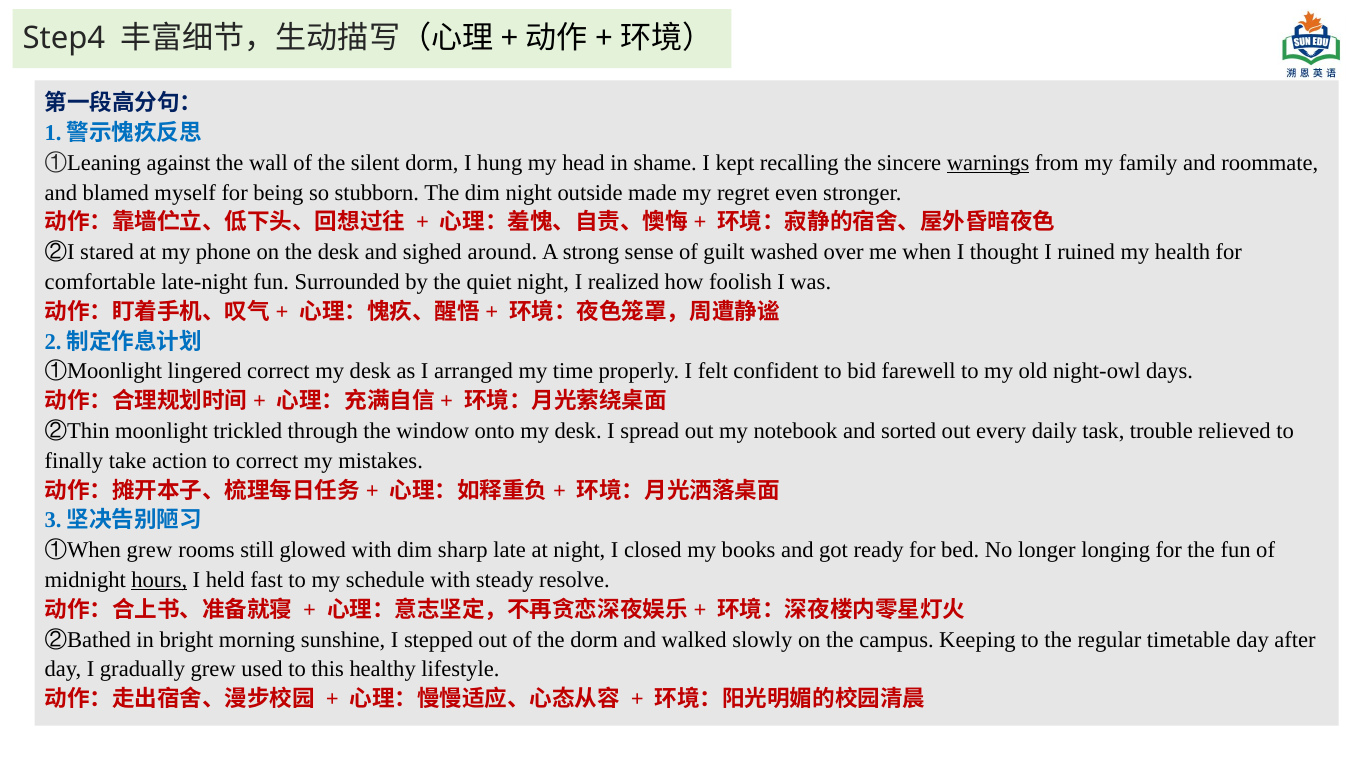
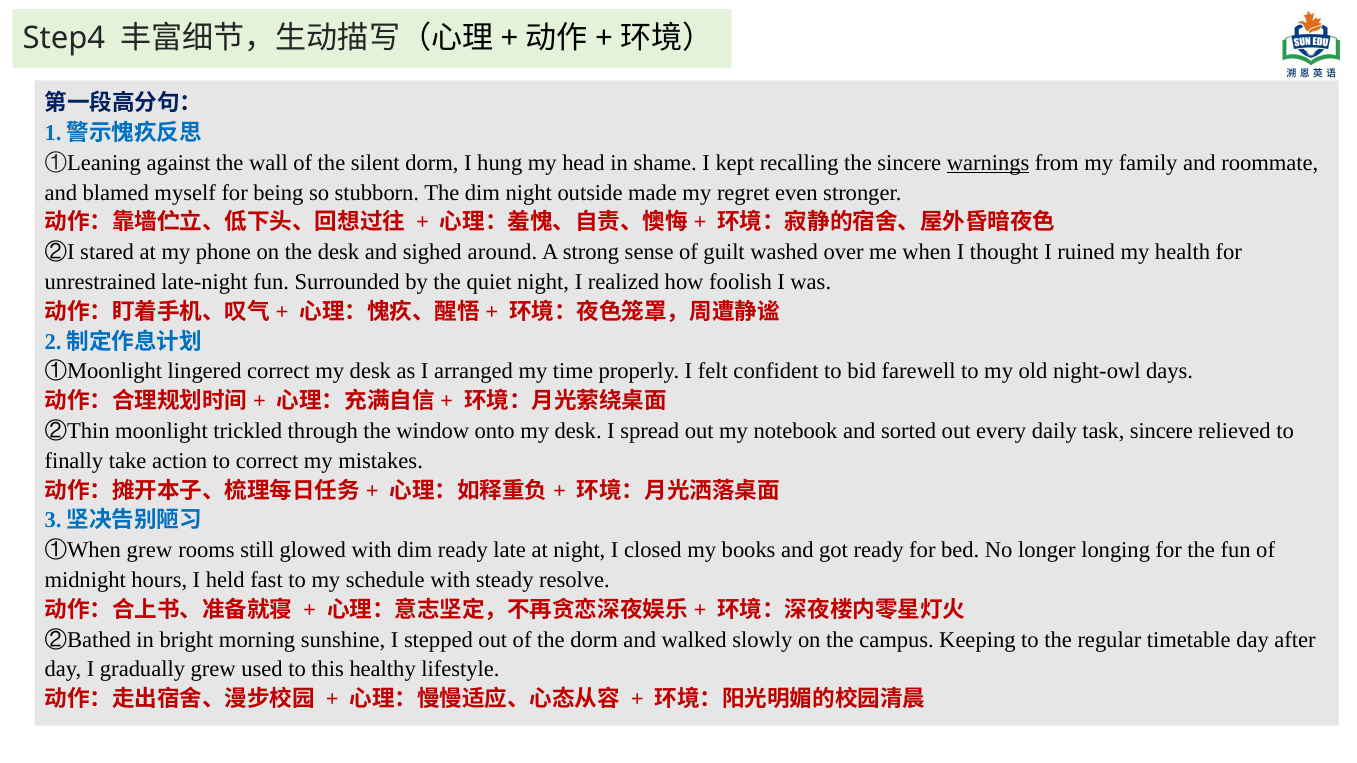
comfortable: comfortable -> unrestrained (100, 282)
task trouble: trouble -> sincere (1161, 431)
dim sharp: sharp -> ready (463, 550)
hours underline: present -> none (159, 580)
